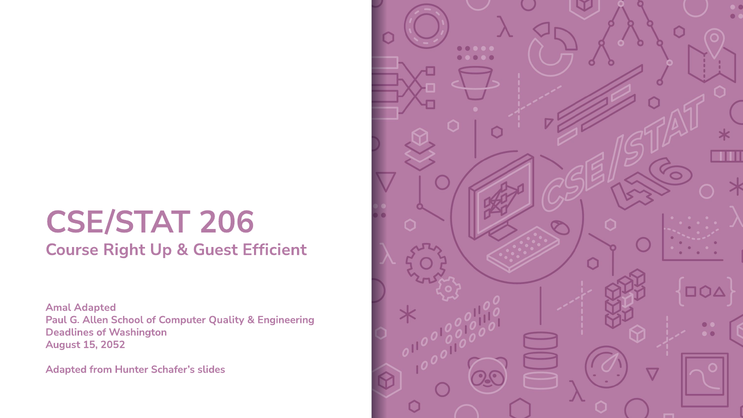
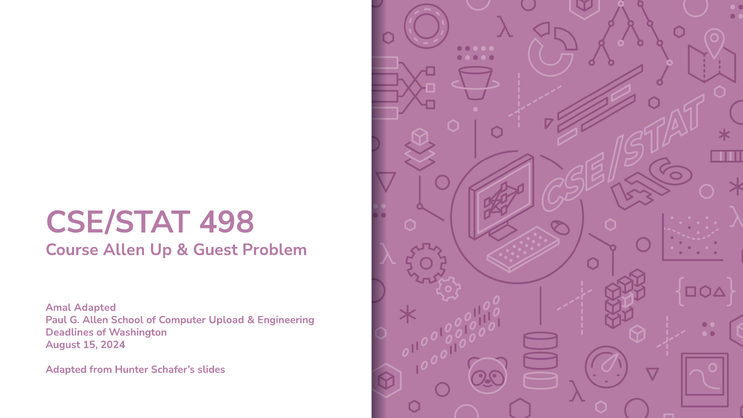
206: 206 -> 498 (227, 222)
Course Right: Right -> Allen (124, 250)
Efficient: Efficient -> Problem (275, 250)
Quality: Quality -> Upload (226, 320)
2052: 2052 -> 2024 (113, 345)
